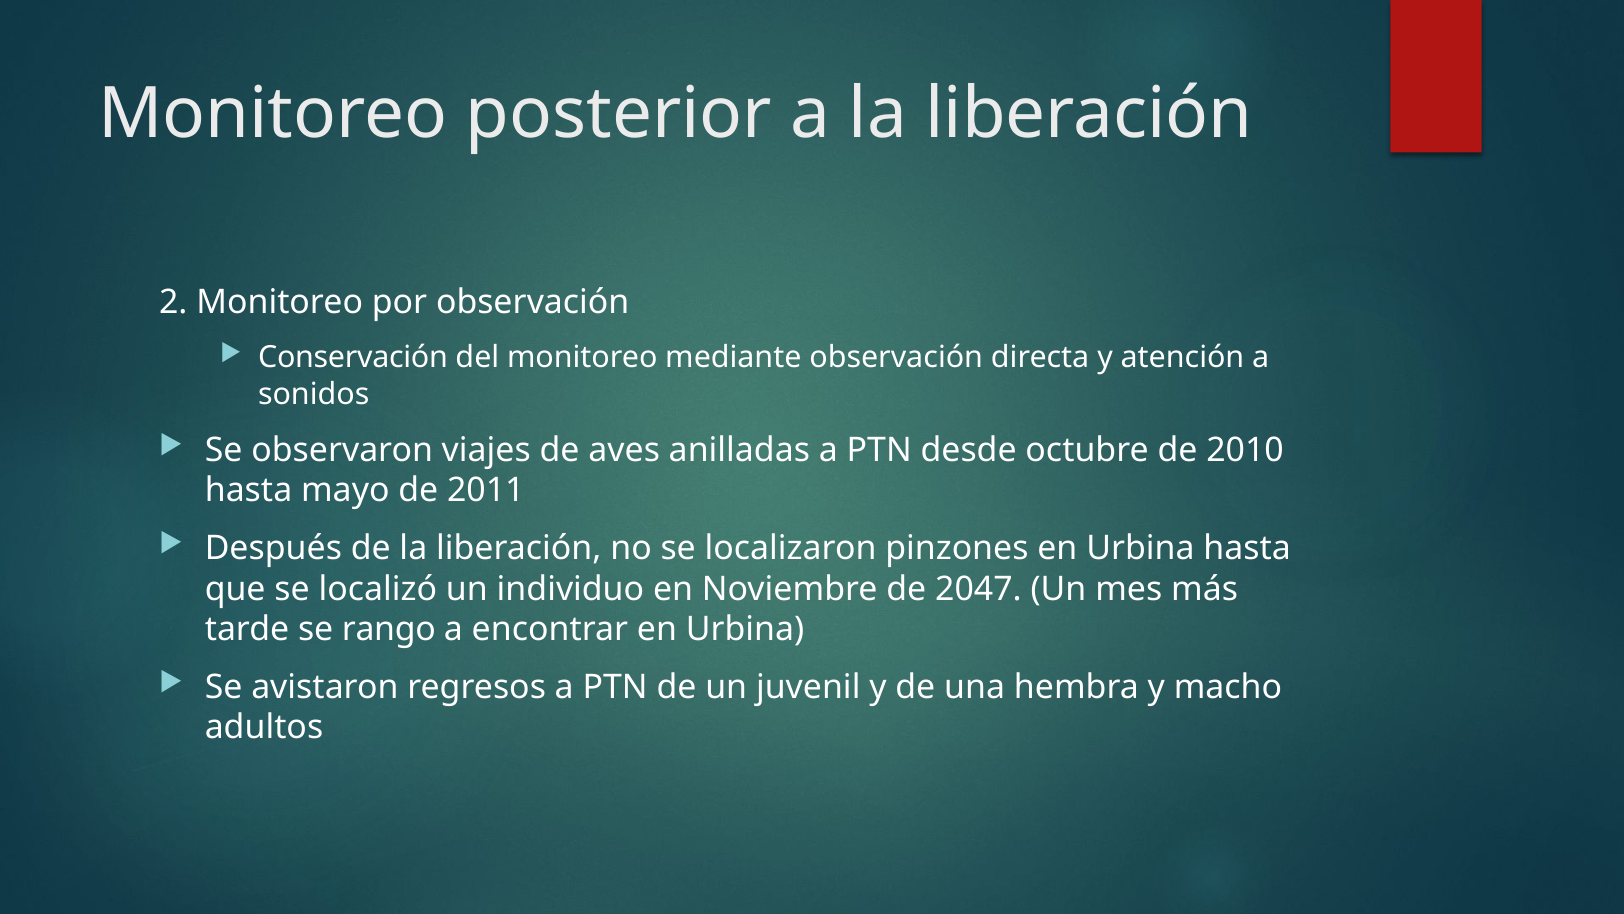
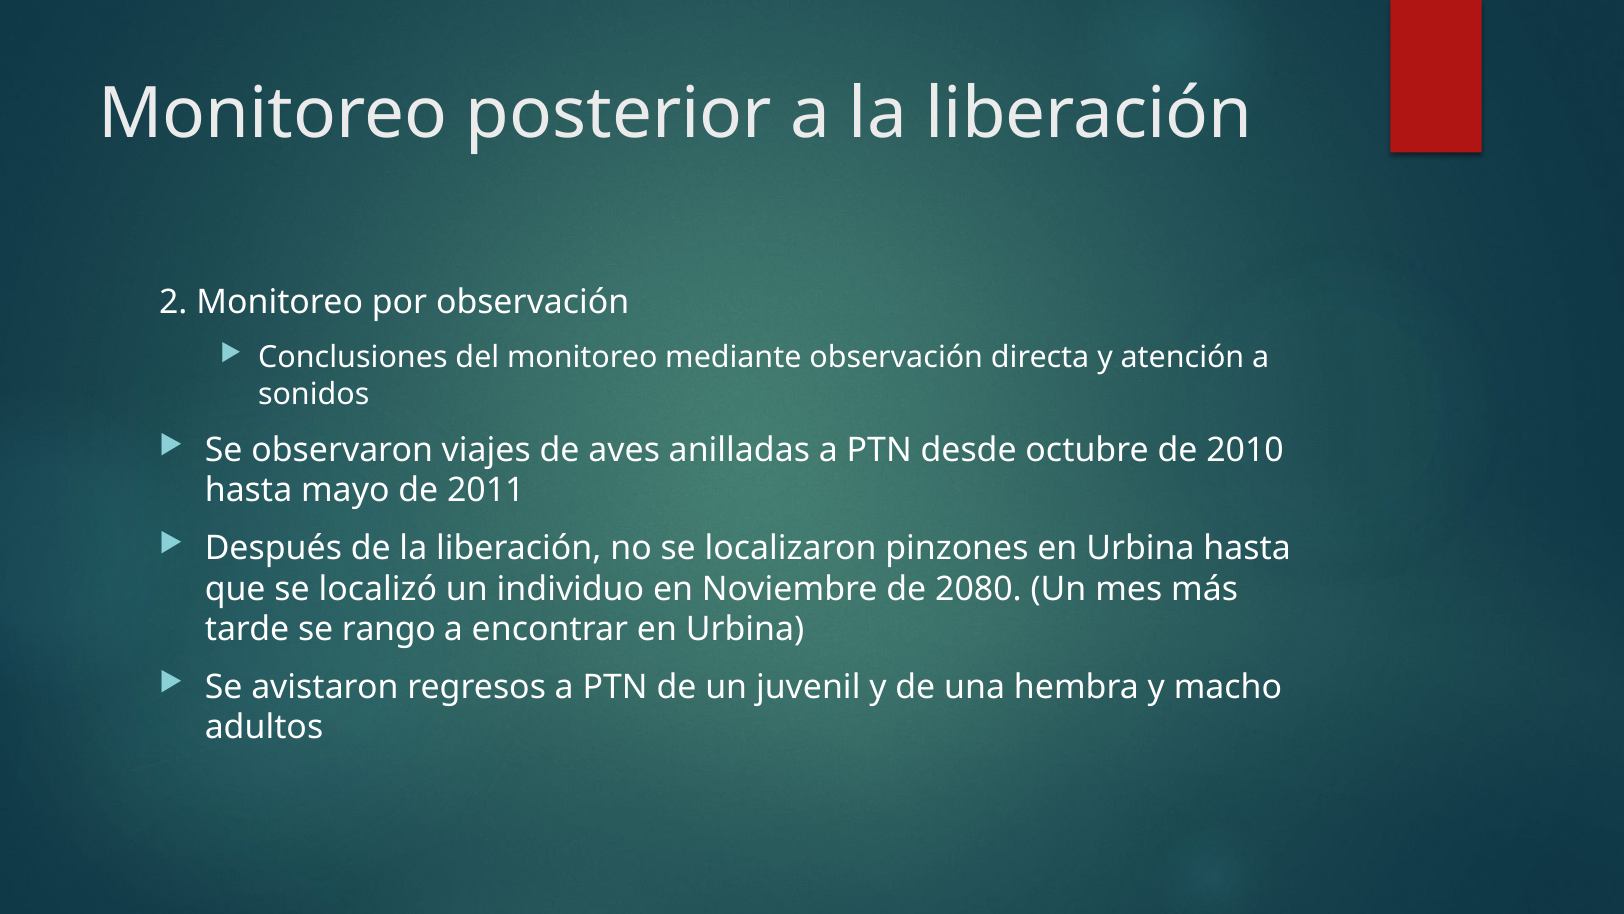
Conservación: Conservación -> Conclusiones (353, 358)
2047: 2047 -> 2080 (978, 589)
